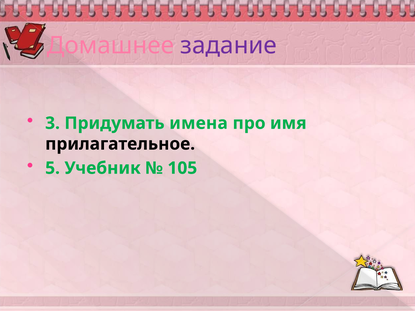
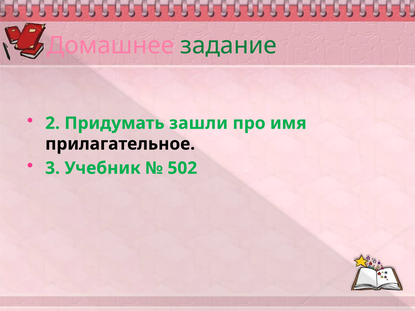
задание colour: purple -> green (229, 46)
3: 3 -> 2 (53, 123)
имена: имена -> зашли (198, 123)
5: 5 -> 3 (53, 168)
105: 105 -> 502 (182, 168)
